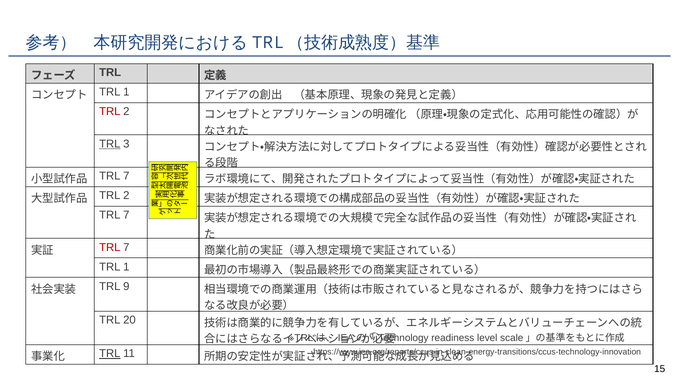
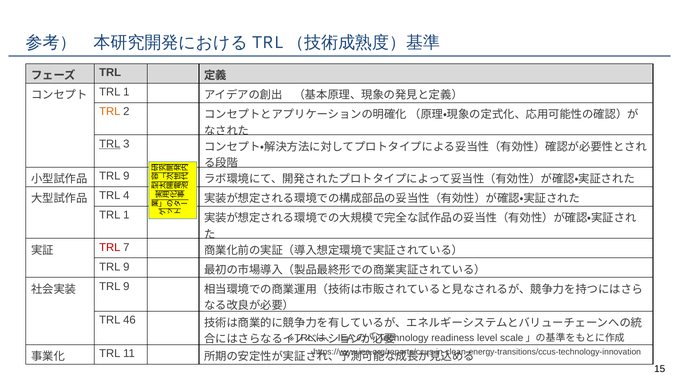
TRL colour: red -> orange (110, 112)
7: 7 -> 9 (126, 176)
2: 2 -> 4 (126, 196)
7: 7 -> 1 (126, 215)
1: 1 -> 9 (126, 267)
20: 20 -> 46 (129, 320)
TRL underline: present -> none (110, 354)
